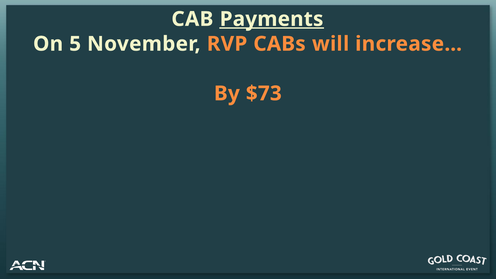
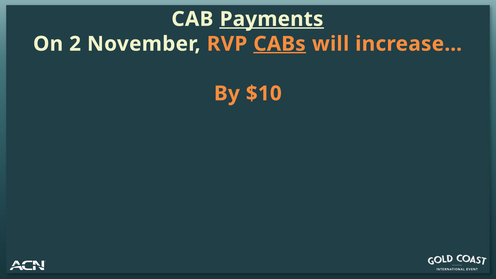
5: 5 -> 2 (75, 44)
CABs underline: none -> present (279, 44)
$73: $73 -> $10 (264, 93)
